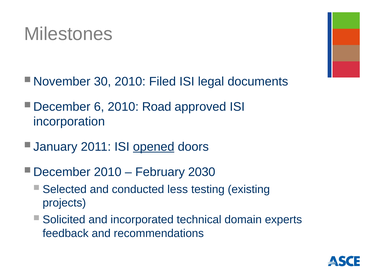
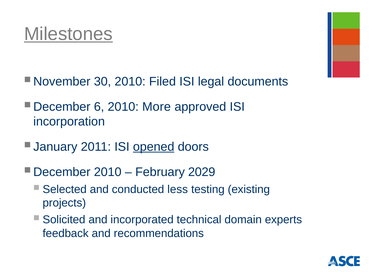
Milestones underline: none -> present (68, 34)
Road: Road -> More (157, 107)
2030: 2030 -> 2029 (202, 172)
